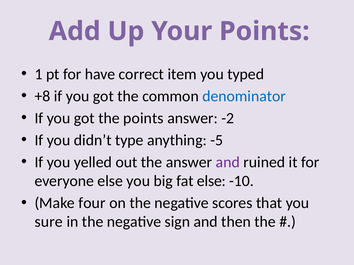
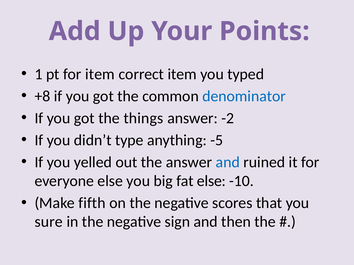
for have: have -> item (100, 74)
the points: points -> things (143, 118)
and colour: purple -> blue (228, 162)
four: four -> fifth (92, 203)
